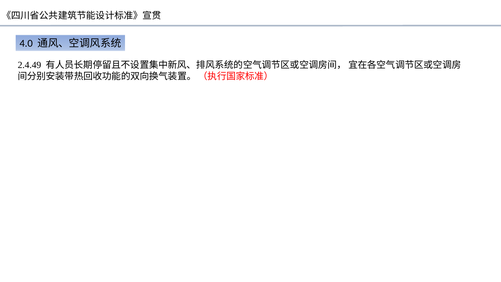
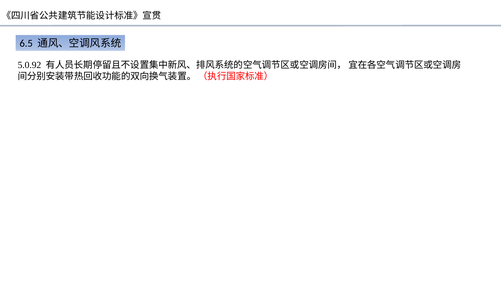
4.0: 4.0 -> 6.5 (26, 43)
2.4.49: 2.4.49 -> 5.0.92 (29, 65)
